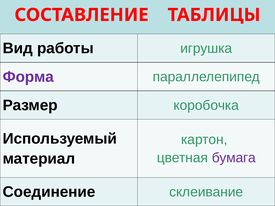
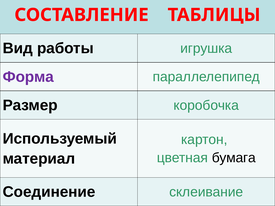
бумага colour: purple -> black (234, 158)
